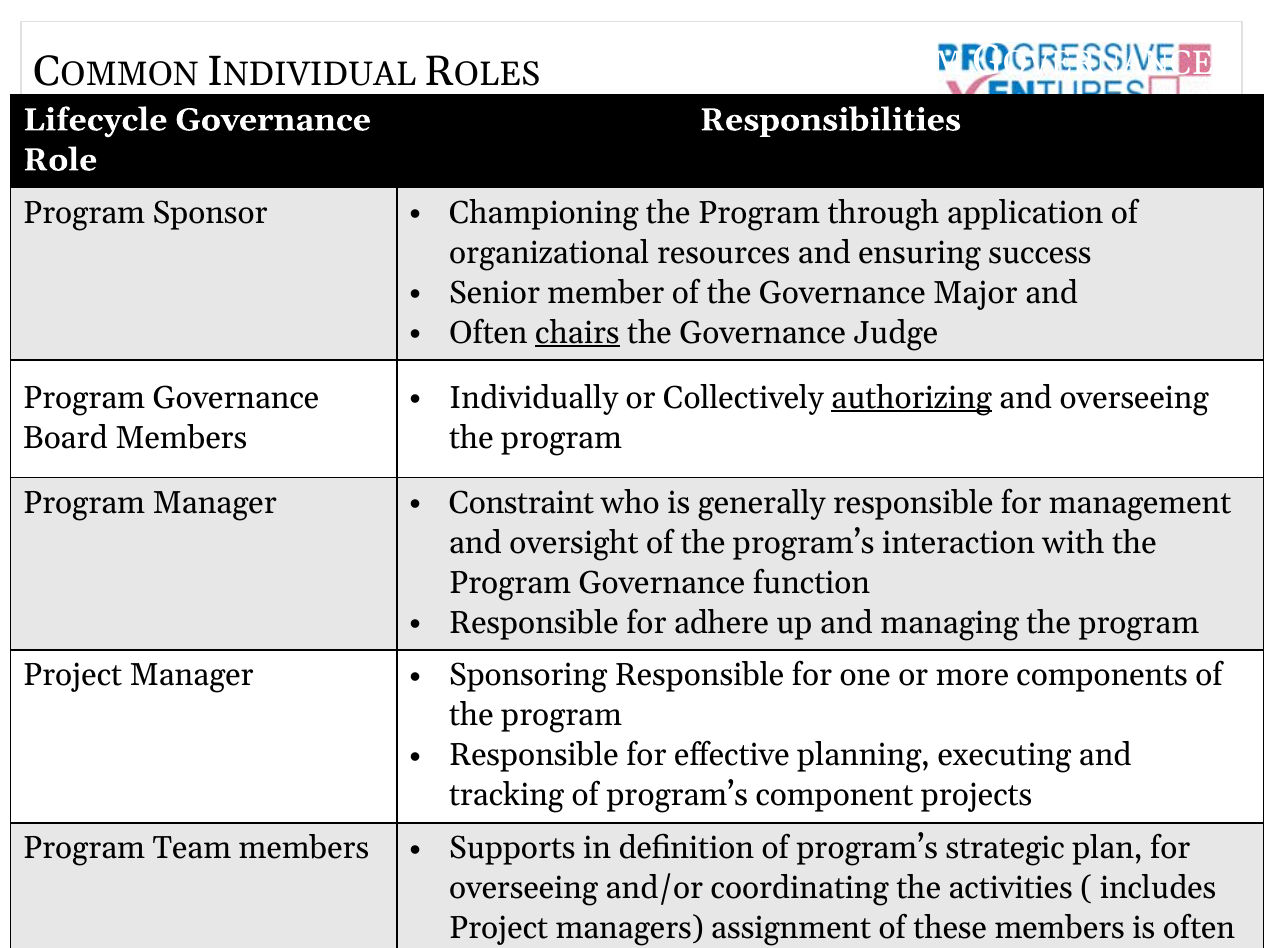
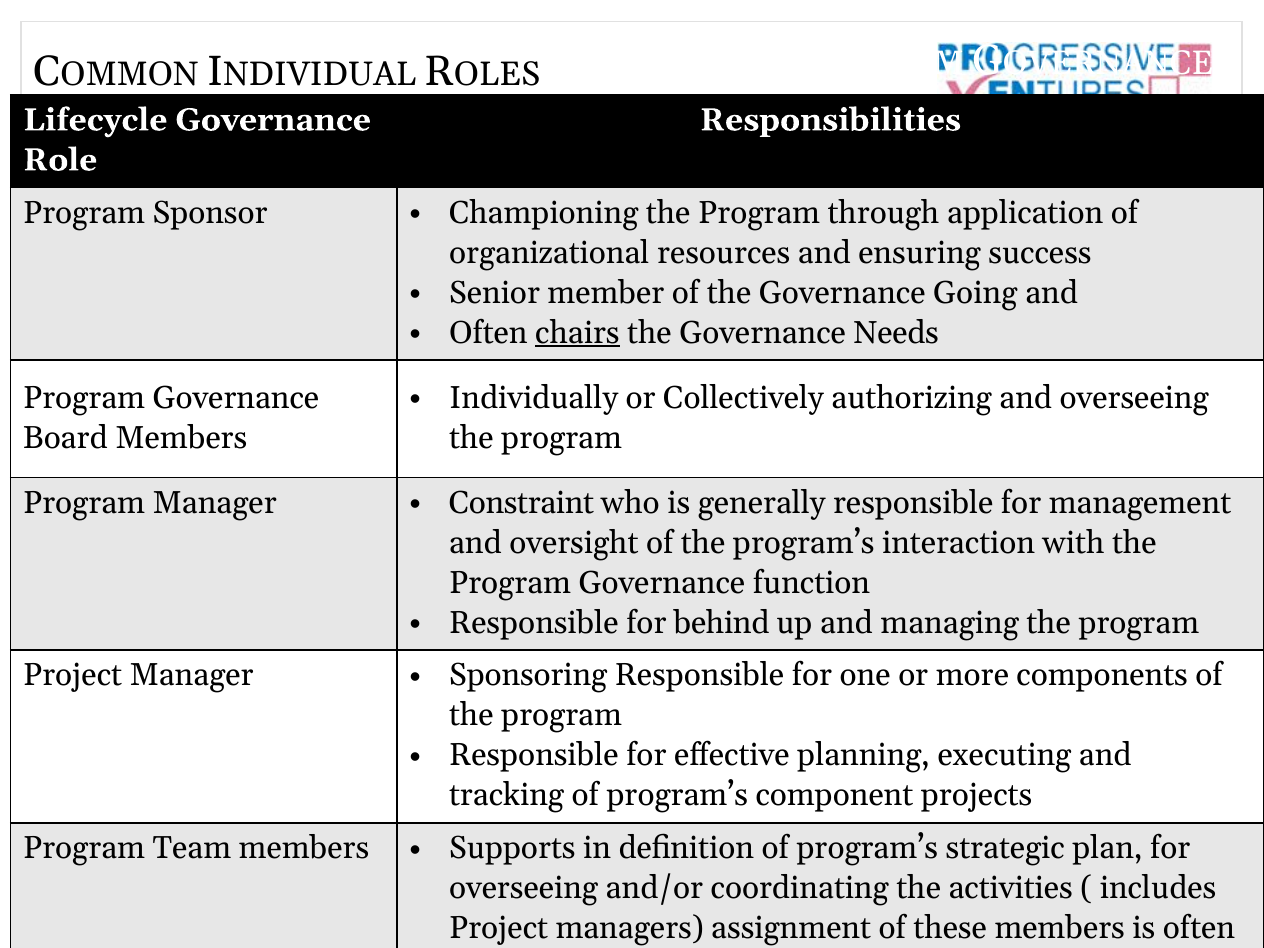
Major: Major -> Going (975, 293)
Judge: Judge -> Needs (896, 333)
authorizing underline: present -> none (912, 398)
adhere: adhere -> behind (722, 623)
